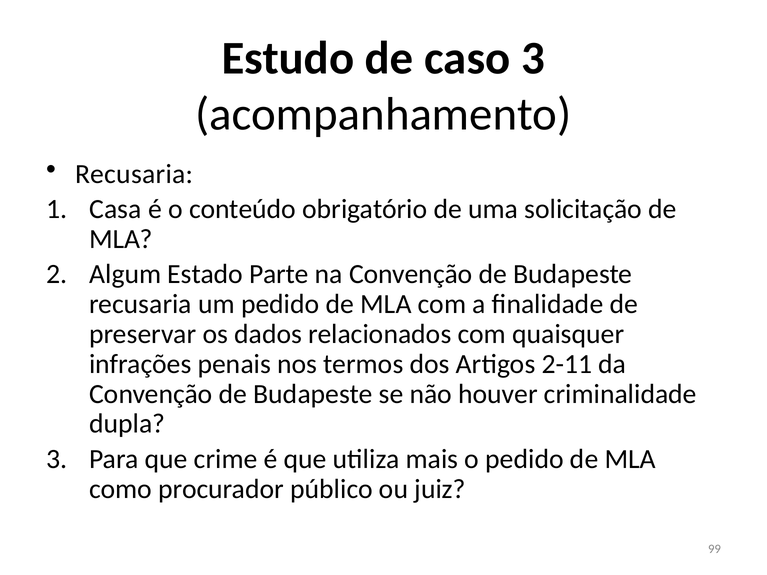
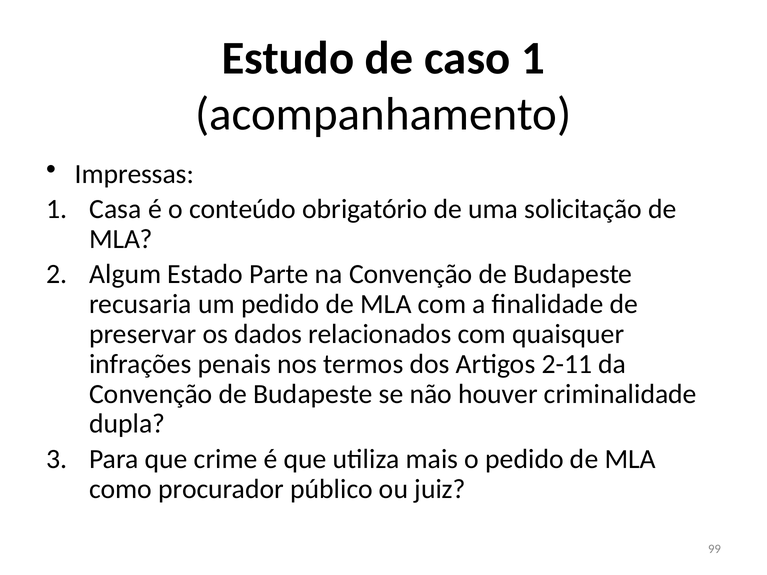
caso 3: 3 -> 1 (533, 58)
Recusaria: Recusaria -> Impressas (134, 174)
